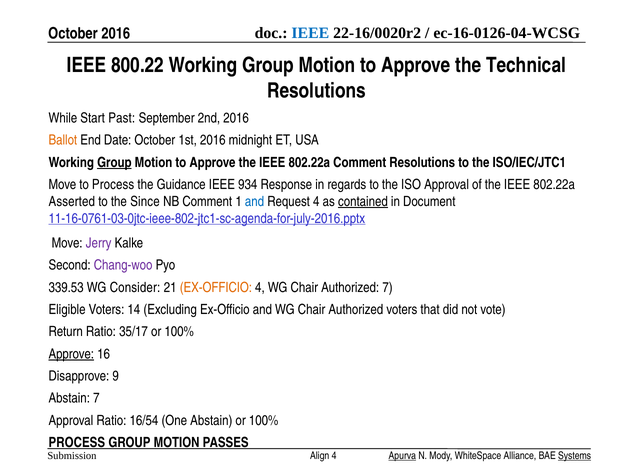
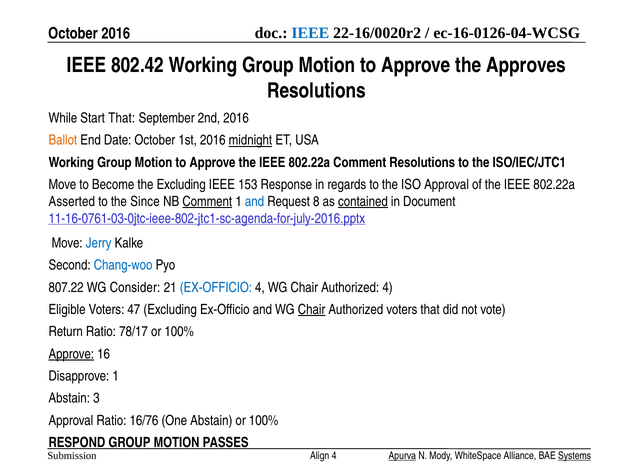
800.22: 800.22 -> 802.42 (138, 65)
Technical: Technical -> Approves (526, 65)
Start Past: Past -> That (122, 118)
midnight underline: none -> present (250, 140)
Group underline: present -> none (114, 162)
to Process: Process -> Become (113, 185)
the Guidance: Guidance -> Excluding (181, 185)
934: 934 -> 153 (248, 185)
Comment underline: none -> present (207, 201)
Request 4: 4 -> 8 (316, 201)
Jerry colour: purple -> blue (99, 243)
Chang-woo colour: purple -> blue (123, 265)
339.53: 339.53 -> 807.22 (66, 287)
EX-OFFICIO colour: orange -> blue (216, 287)
Authorized 7: 7 -> 4 (387, 287)
14: 14 -> 47 (134, 309)
Chair underline: none -> present (312, 309)
35/17: 35/17 -> 78/17 (134, 332)
Disapprove 9: 9 -> 1 (116, 376)
Abstain 7: 7 -> 3 (96, 398)
16/54: 16/54 -> 16/76 (144, 420)
PROCESS: PROCESS -> RESPOND (77, 442)
